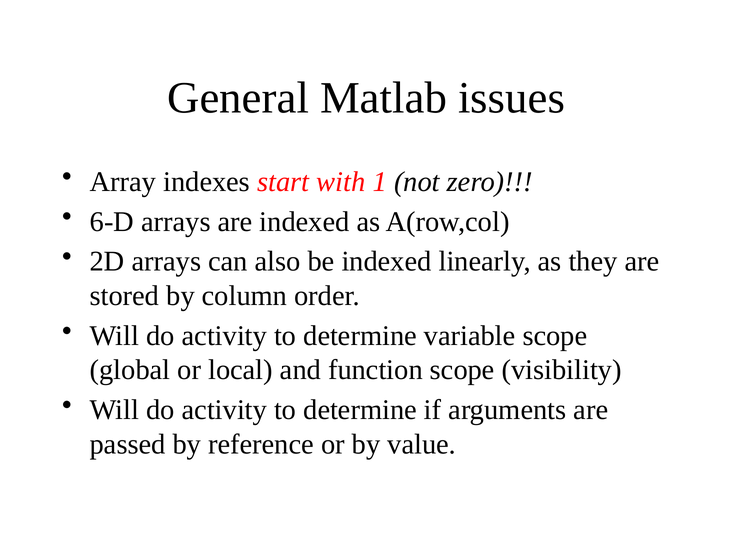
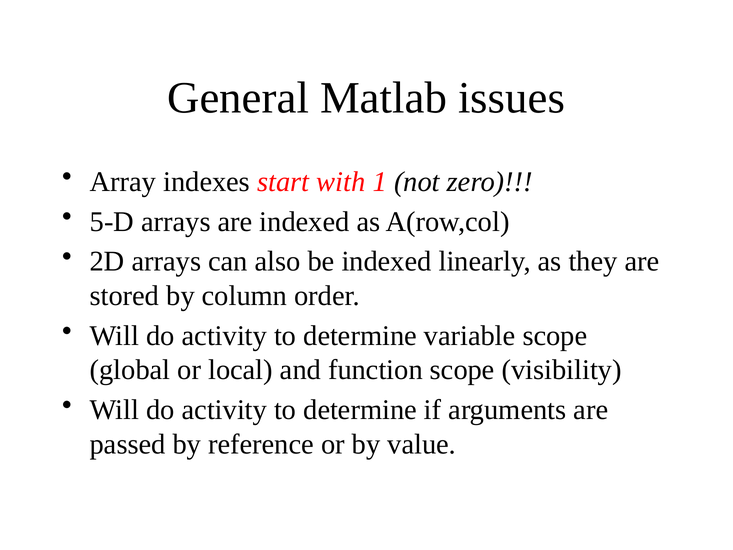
6-D: 6-D -> 5-D (112, 222)
